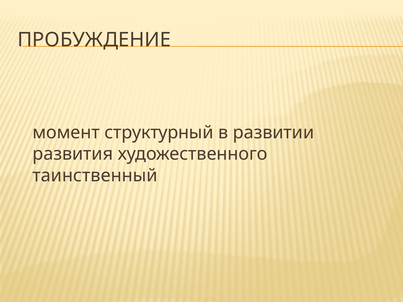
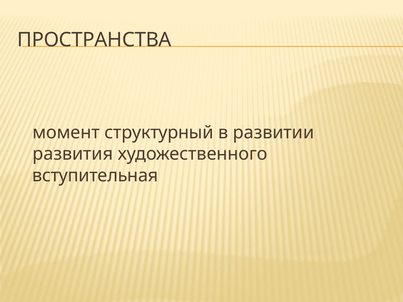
ПРОБУЖДЕНИЕ: ПРОБУЖДЕНИЕ -> ПРОСТРАНСТВА (94, 40)
таинственный: таинственный -> вступительная (95, 176)
